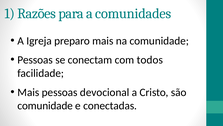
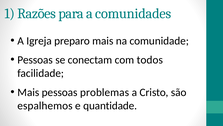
devocional: devocional -> problemas (105, 92)
comunidade: comunidade -> espalhemos (45, 105)
conectadas: conectadas -> quantidade (110, 105)
